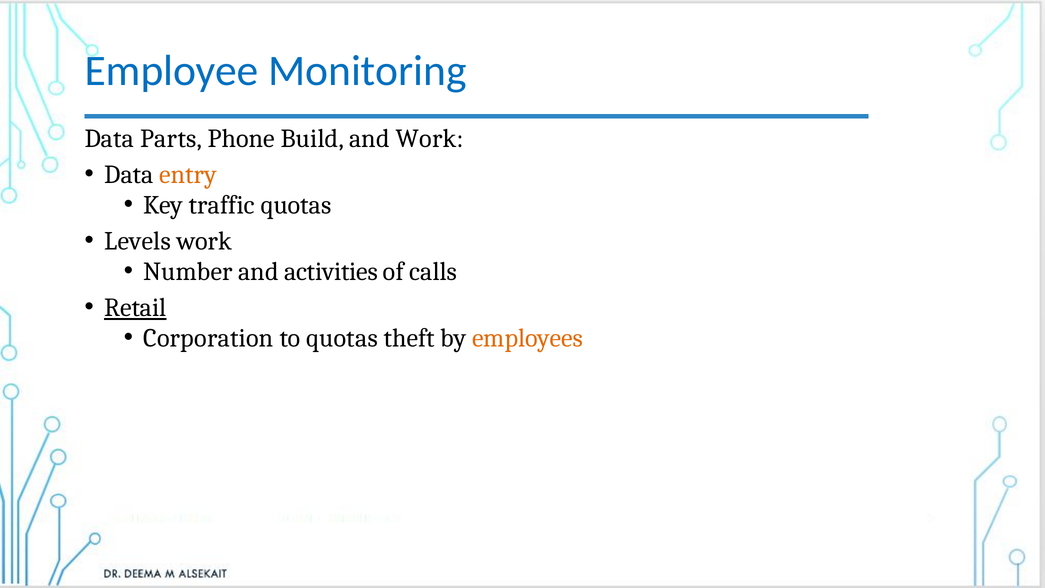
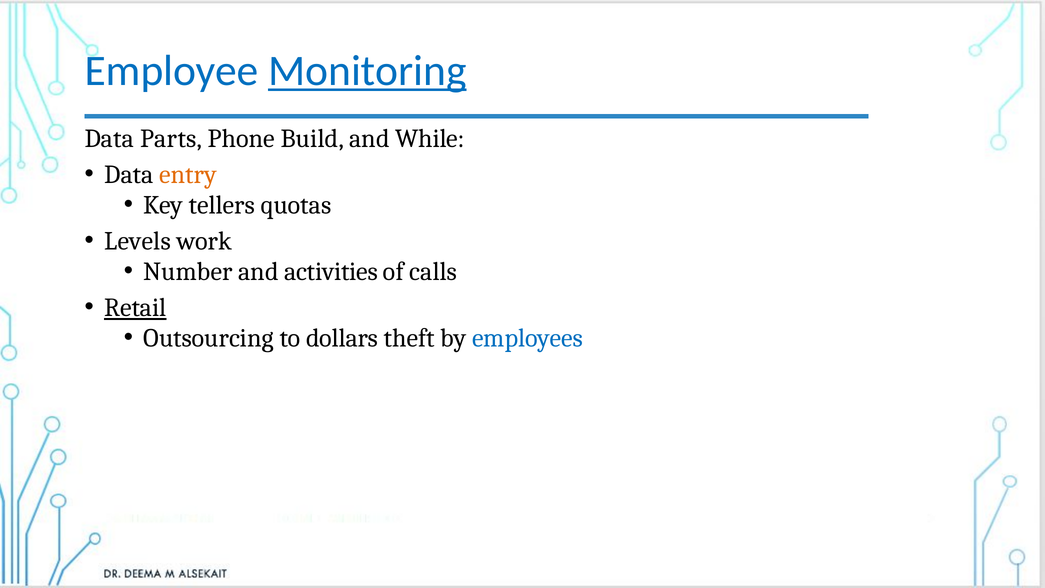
Monitoring underline: none -> present (367, 71)
and Work: Work -> While (430, 139)
traffic: traffic -> tellers (222, 205)
Corporation: Corporation -> Outsourcing (209, 338)
to quotas: quotas -> dollars (342, 338)
employees colour: orange -> blue (528, 338)
